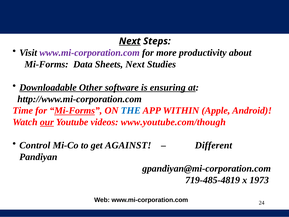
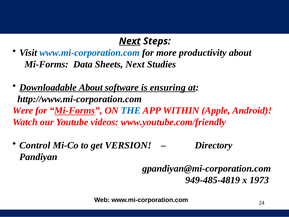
www.mi-corporation.com colour: purple -> blue (90, 53)
Downloadable Other: Other -> About (91, 87)
Time: Time -> Were (23, 110)
our underline: present -> none (47, 122)
www.youtube.com/though: www.youtube.com/though -> www.youtube.com/friendly (173, 122)
AGAINST: AGAINST -> VERSION (128, 145)
Different: Different -> Directory (214, 145)
719-485-4819: 719-485-4819 -> 949-485-4819 (213, 180)
